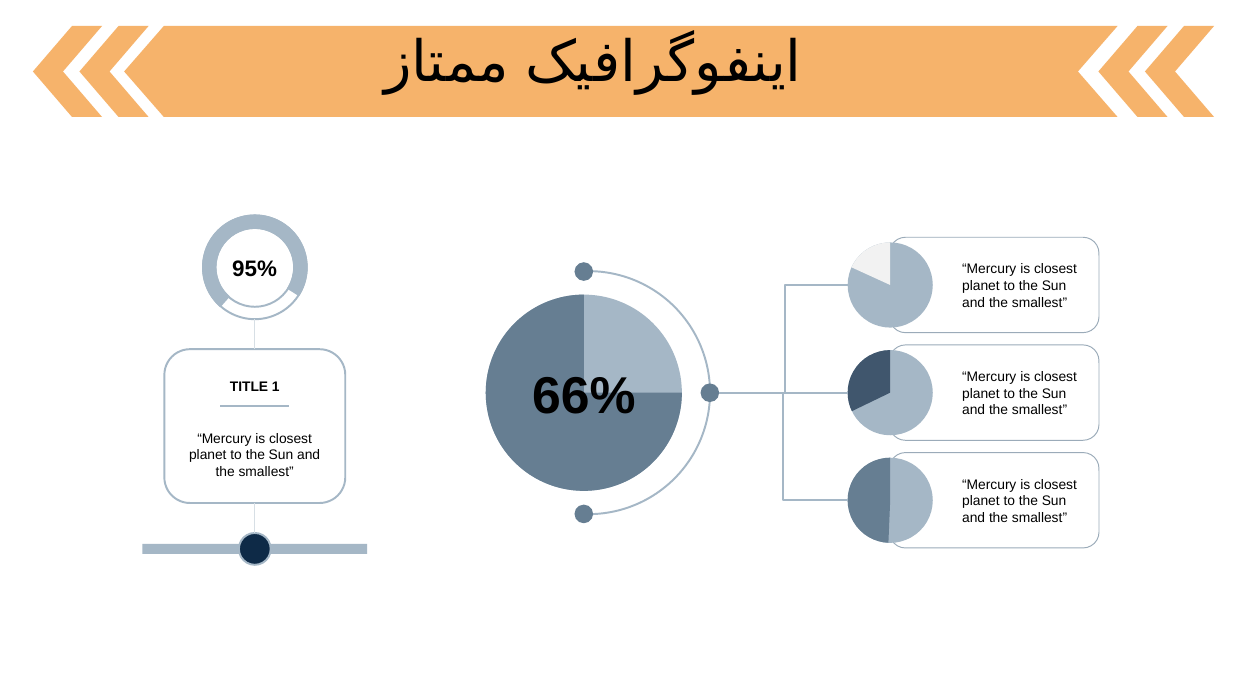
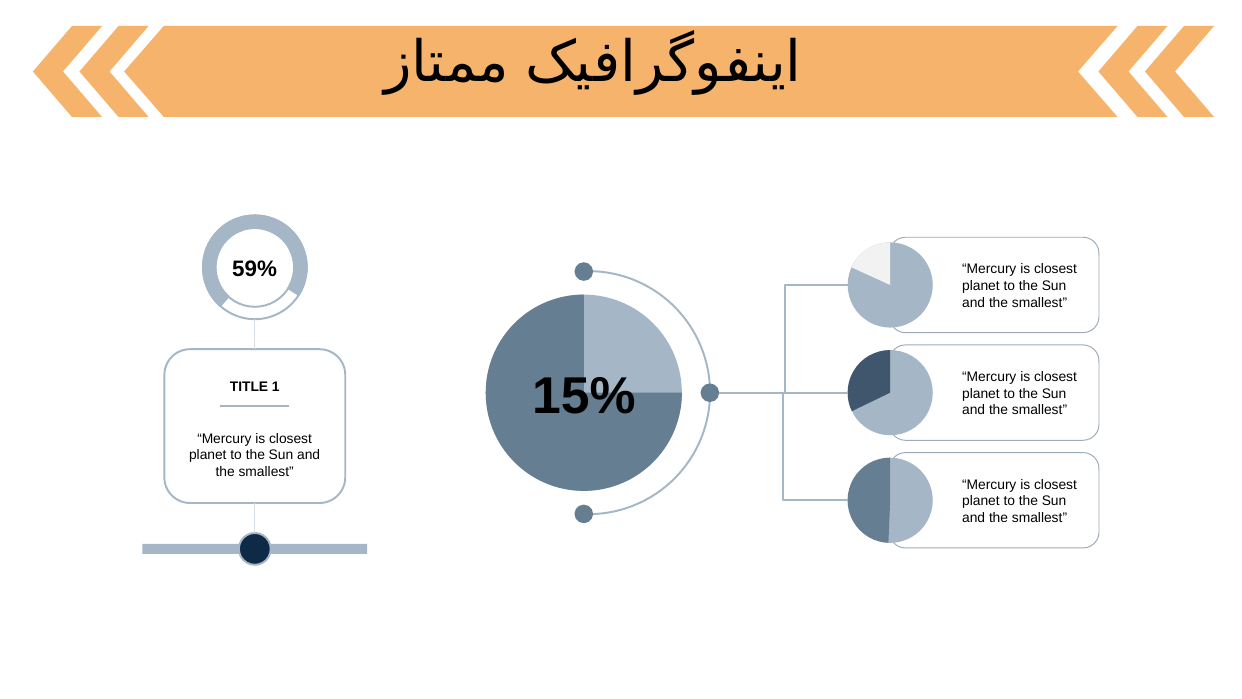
95%: 95% -> 59% (255, 269)
66%: 66% -> 15% (584, 396)
